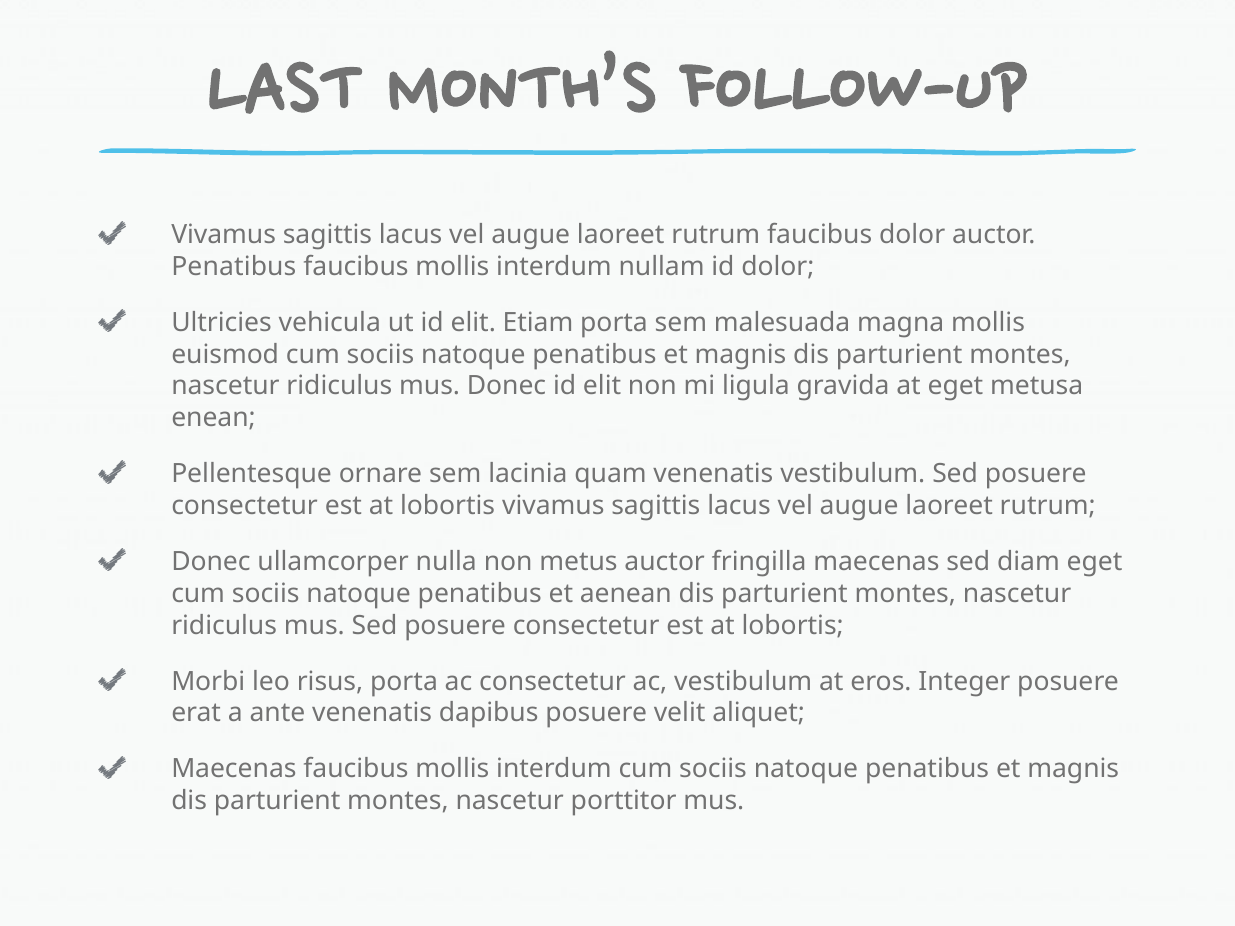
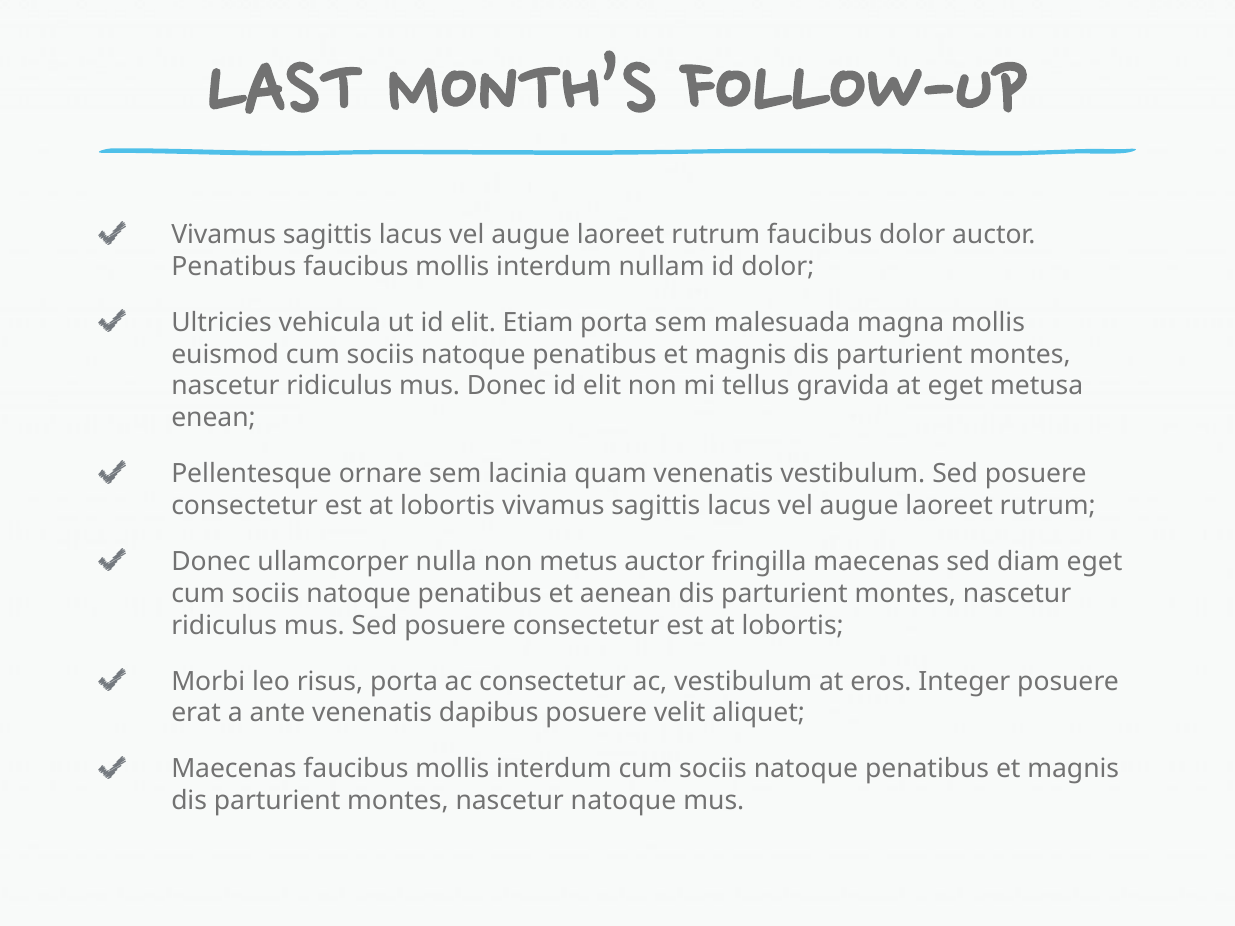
ligula: ligula -> tellus (756, 386)
nascetur porttitor: porttitor -> natoque (624, 801)
